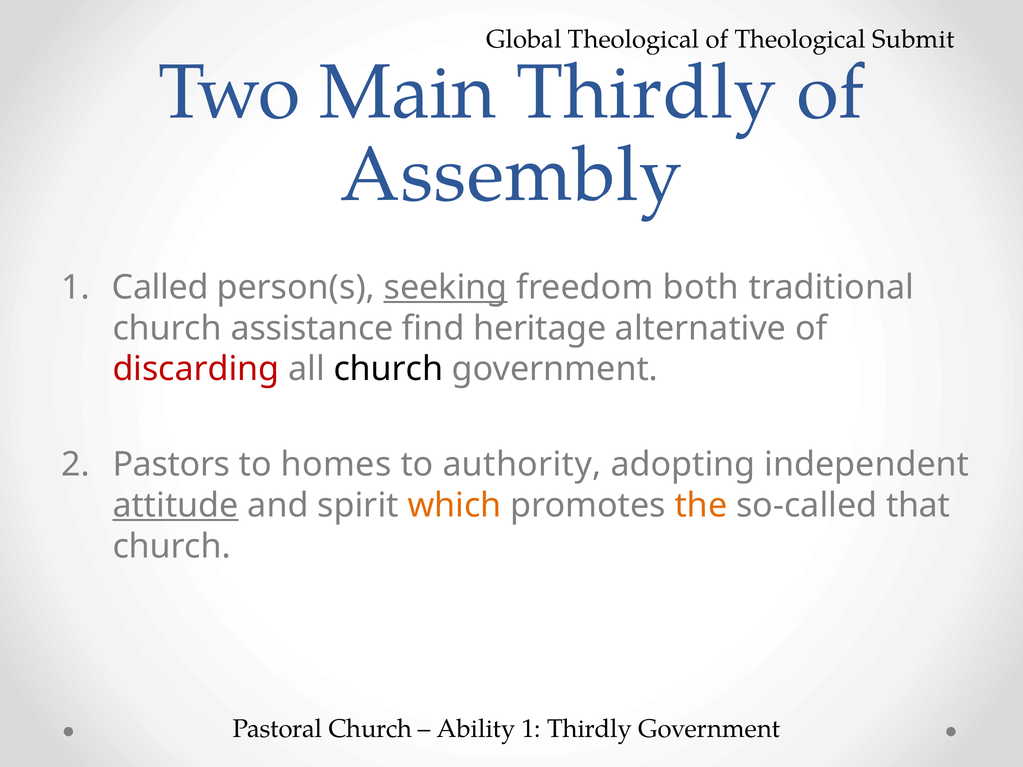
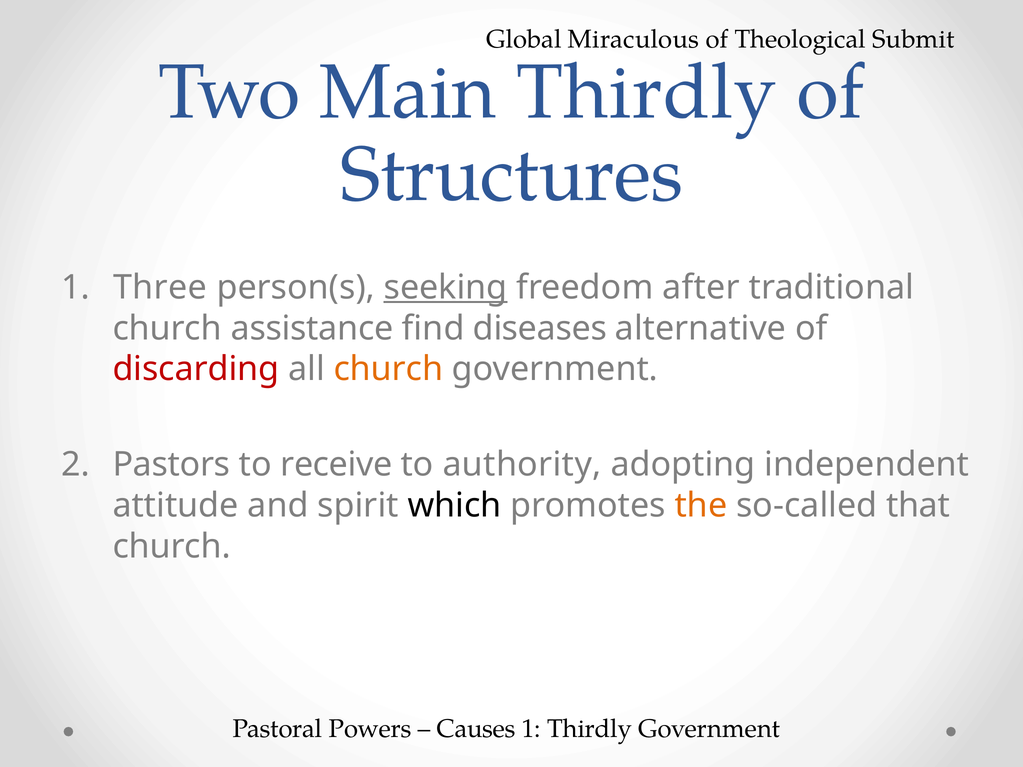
Global Theological: Theological -> Miraculous (634, 39)
Assembly: Assembly -> Structures (512, 175)
Called: Called -> Three (160, 288)
both: both -> after (701, 288)
heritage: heritage -> diseases (540, 328)
church colour: black -> orange (388, 369)
homes: homes -> receive (336, 465)
attitude underline: present -> none (176, 506)
which colour: orange -> black (455, 506)
Pastoral Church: Church -> Powers (370, 729)
Ability: Ability -> Causes (476, 729)
